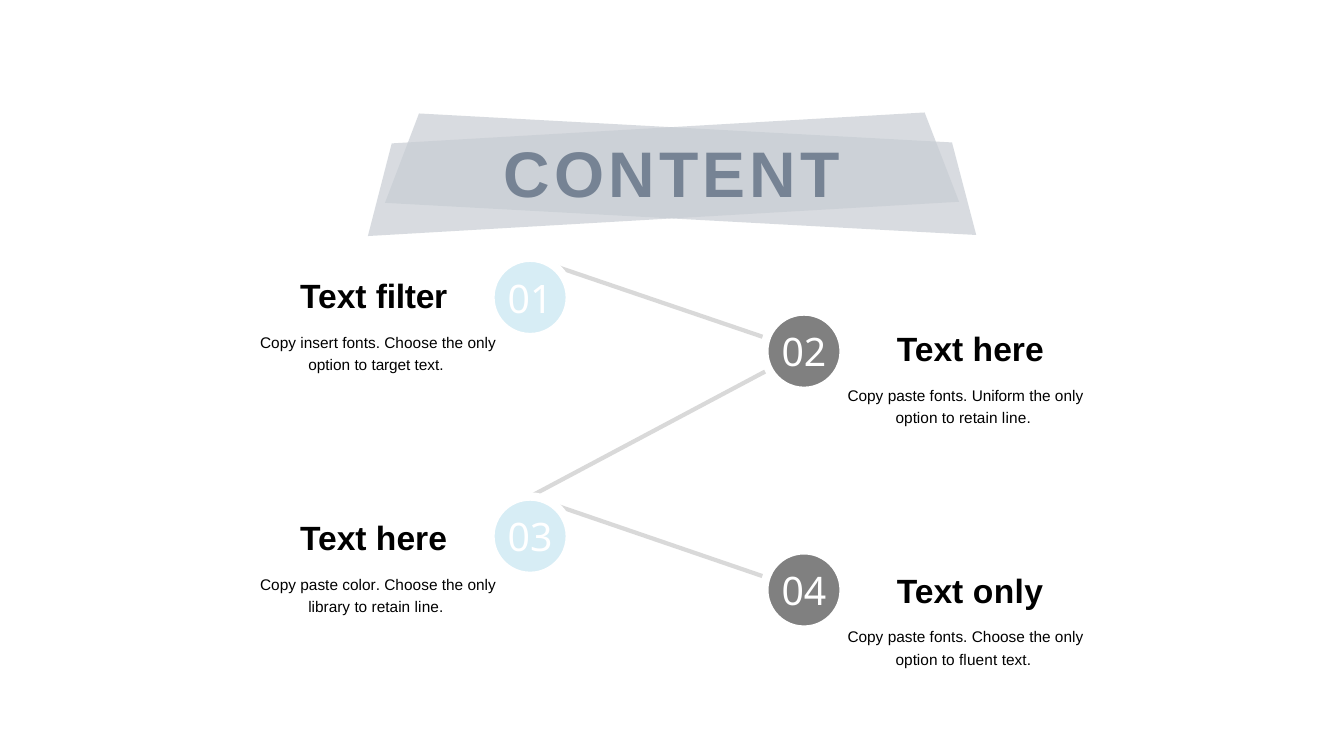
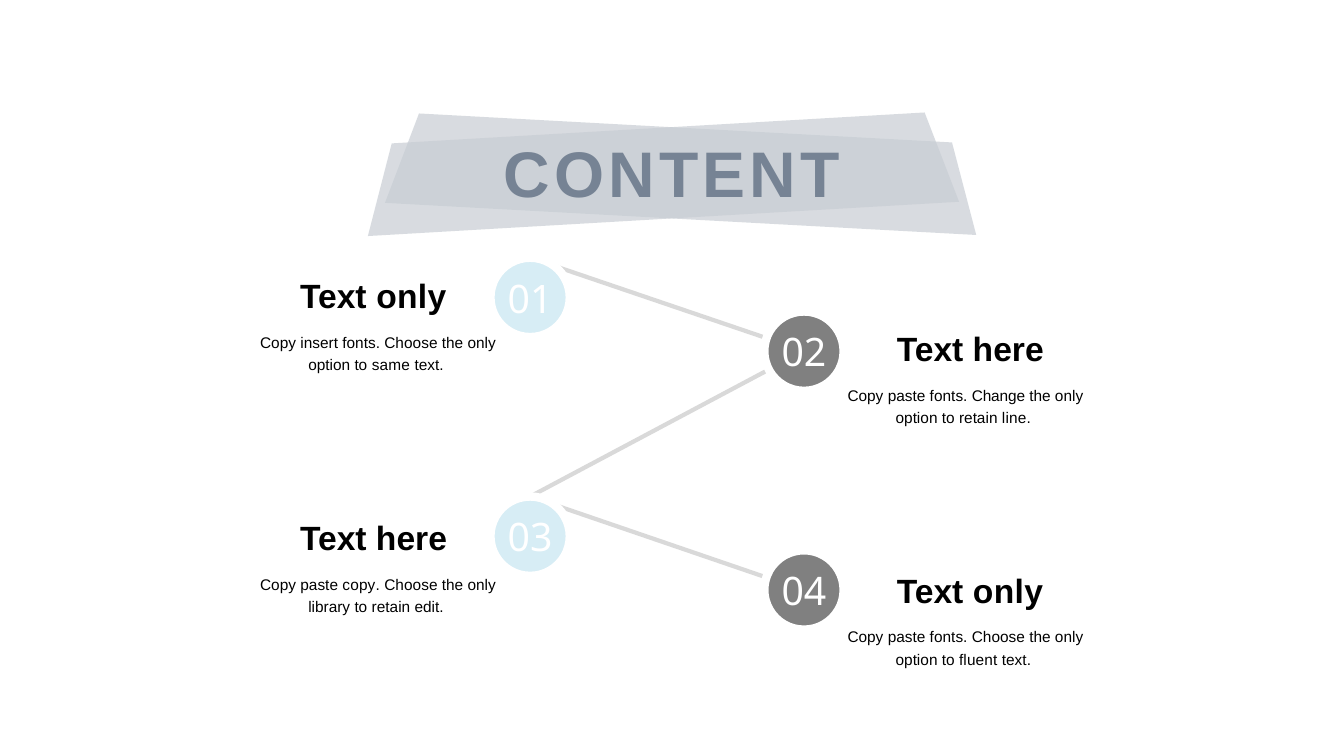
filter: filter -> only (411, 298)
target: target -> same (391, 366)
Uniform: Uniform -> Change (998, 396)
paste color: color -> copy (361, 585)
line: line -> edit (429, 607)
